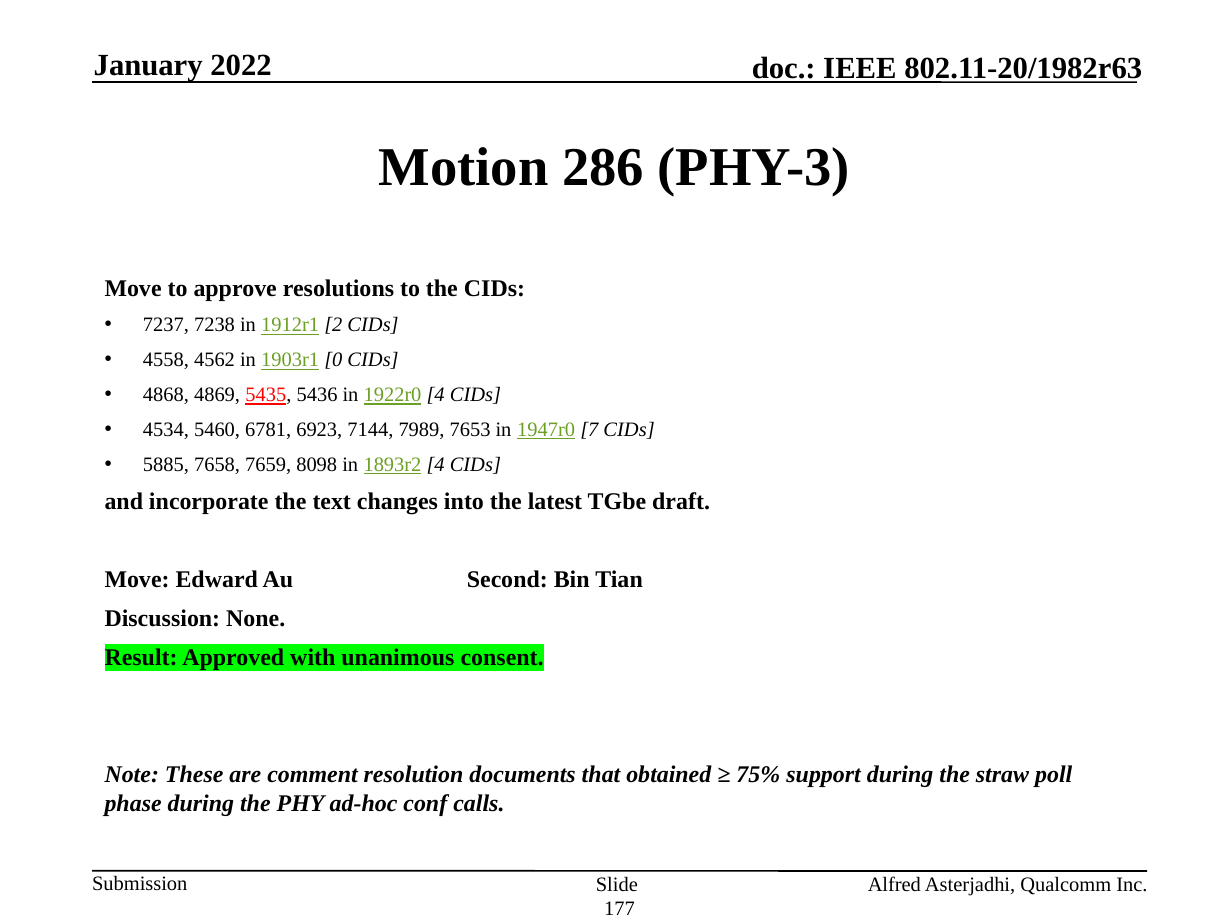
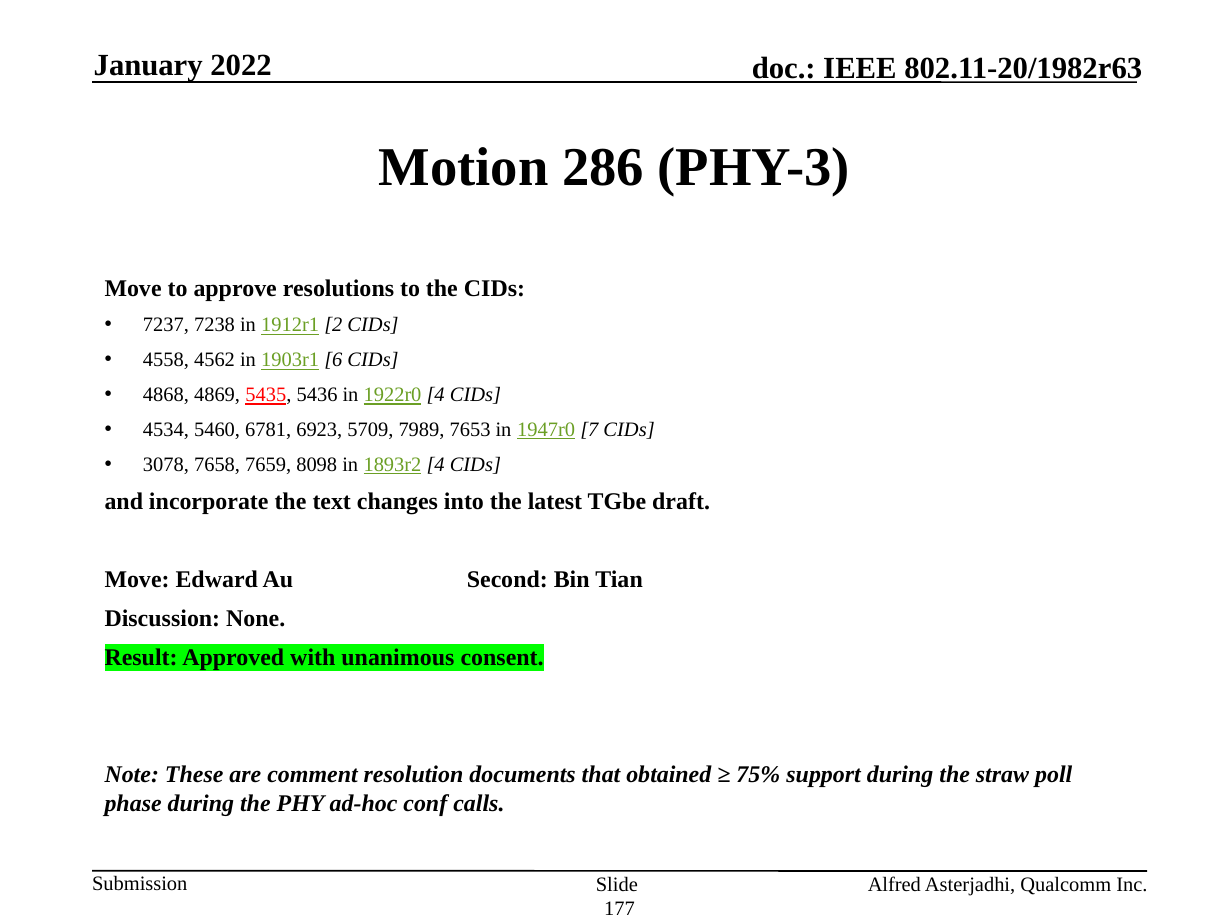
0: 0 -> 6 (333, 360)
7144: 7144 -> 5709 (370, 430)
5885: 5885 -> 3078 (166, 464)
